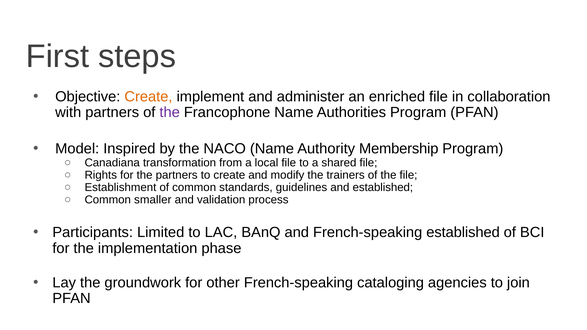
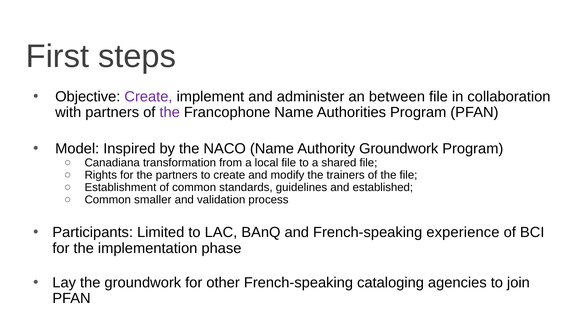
Create colour: orange -> purple (148, 97)
enriched: enriched -> between (397, 97)
Authority Membership: Membership -> Groundwork (399, 149)
French-speaking established: established -> experience (463, 232)
